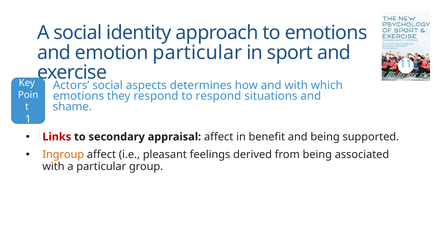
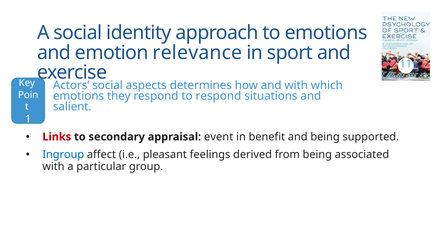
emotion particular: particular -> relevance (197, 53)
shame: shame -> salient (72, 107)
appraisal affect: affect -> event (219, 137)
Ingroup colour: orange -> blue (63, 155)
